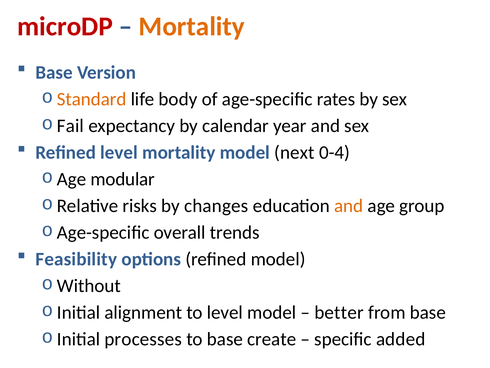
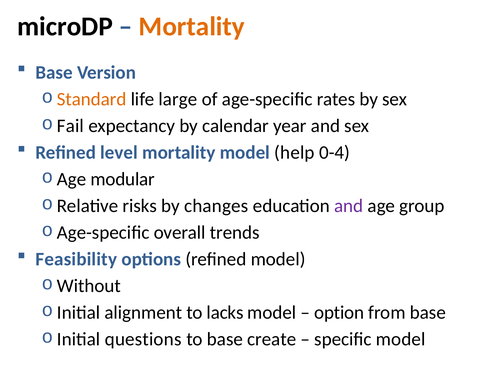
microDP colour: red -> black (65, 26)
body: body -> large (178, 99)
next: next -> help (294, 152)
and colour: orange -> purple (349, 206)
to level: level -> lacks (225, 312)
better: better -> option (339, 312)
processes: processes -> questions (143, 339)
specific added: added -> model (401, 339)
